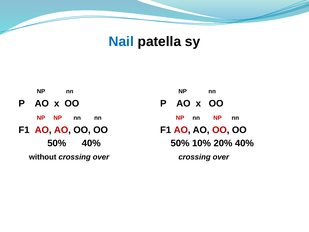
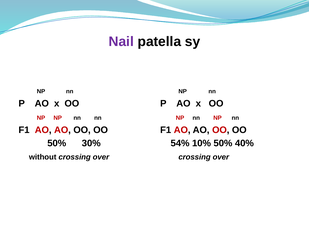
Nail colour: blue -> purple (121, 42)
50% 40%: 40% -> 30% (91, 143)
50%: 50% -> 54% (180, 143)
10% 20%: 20% -> 50% (223, 143)
